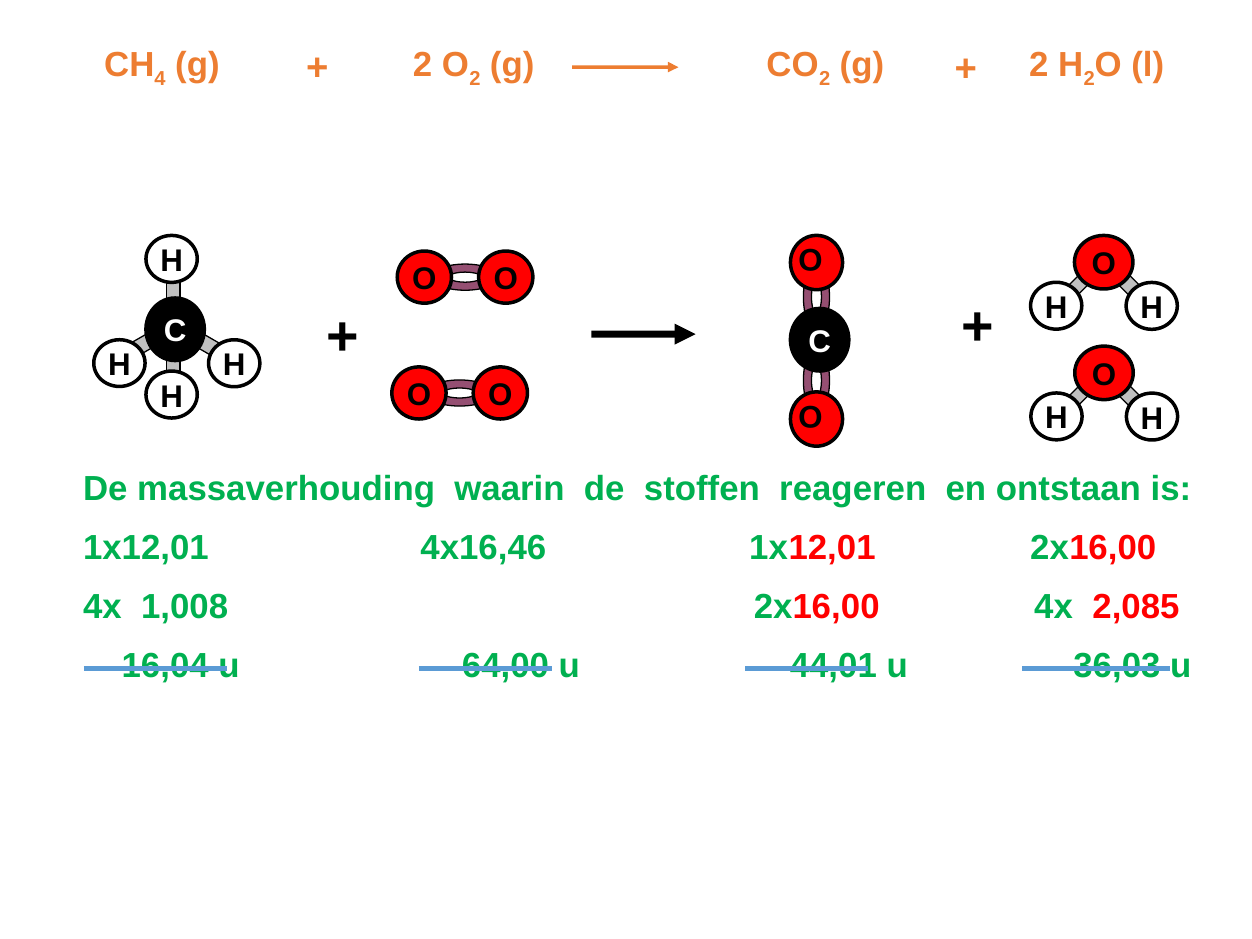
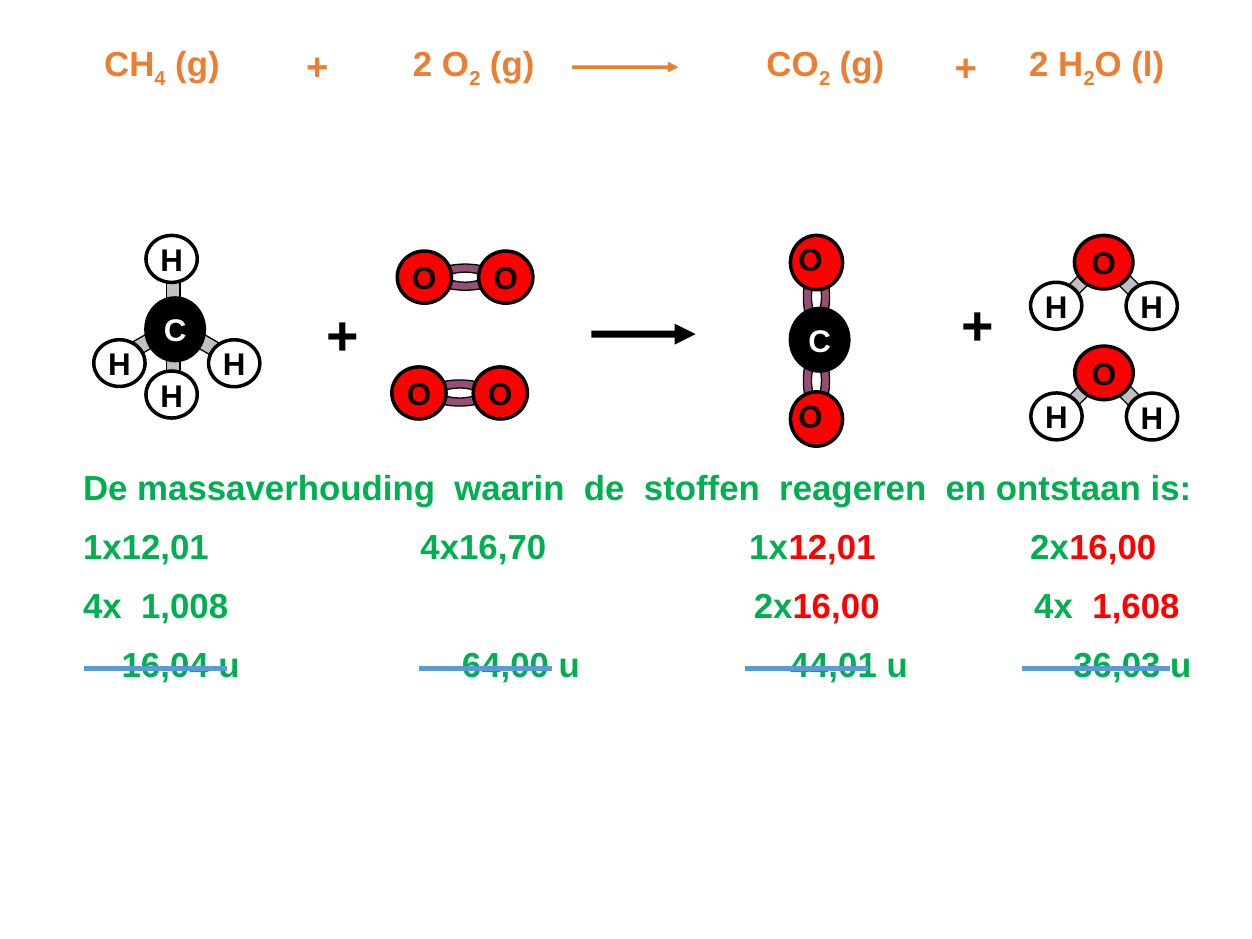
4x16,46: 4x16,46 -> 4x16,70 (483, 548)
2,085: 2,085 -> 1,608 (1136, 607)
